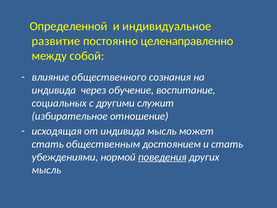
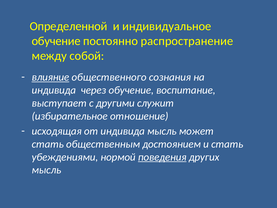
развитие: развитие -> обучение (56, 41)
целенаправленно: целенаправленно -> распространение (187, 41)
влияние underline: none -> present (50, 77)
социальных: социальных -> выступает (59, 103)
